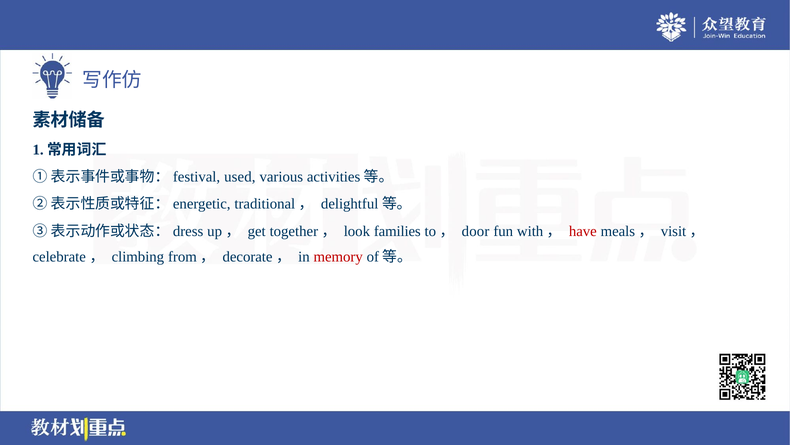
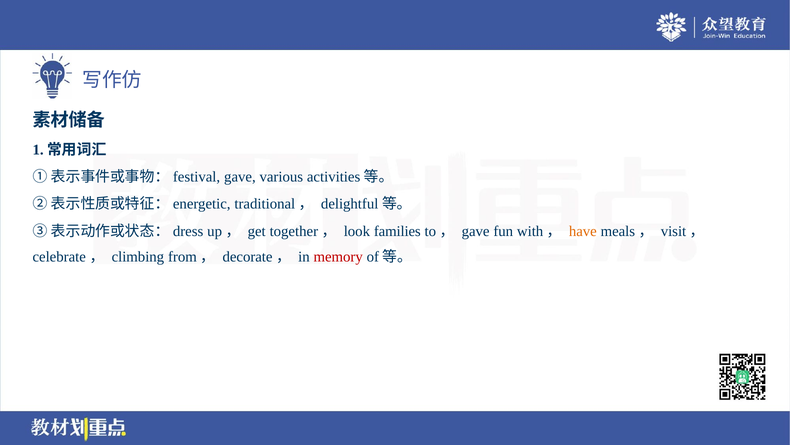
used: used -> gave (240, 177)
to， door: door -> gave (476, 231)
have colour: red -> orange (583, 231)
